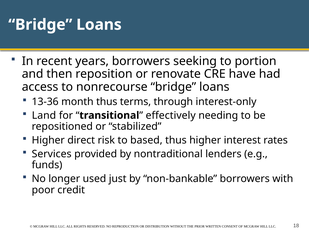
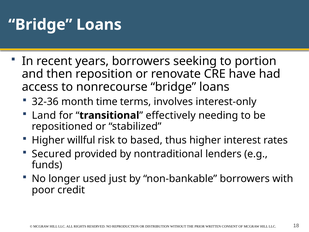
13-36: 13-36 -> 32-36 (45, 102)
month thus: thus -> time (107, 102)
through: through -> involves (173, 102)
direct: direct -> willful (81, 140)
Services: Services -> Secured (52, 154)
